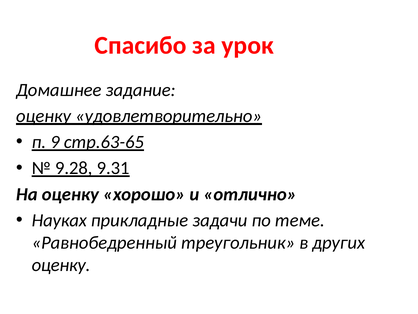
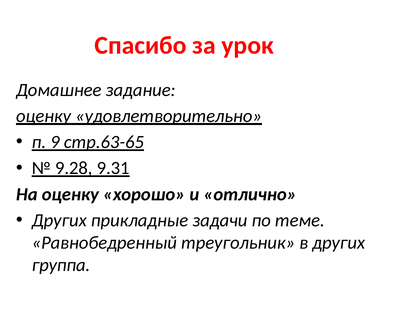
Науках: Науках -> Других (59, 220)
оценку: оценку -> группа (61, 265)
